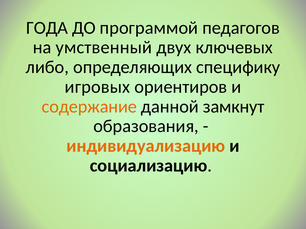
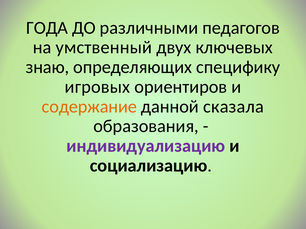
программой: программой -> различными (149, 28)
либо: либо -> знаю (47, 67)
замкнут: замкнут -> сказала (234, 107)
индивидуализацию colour: orange -> purple (146, 146)
